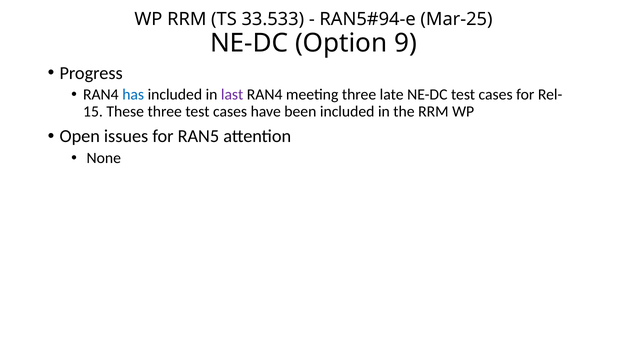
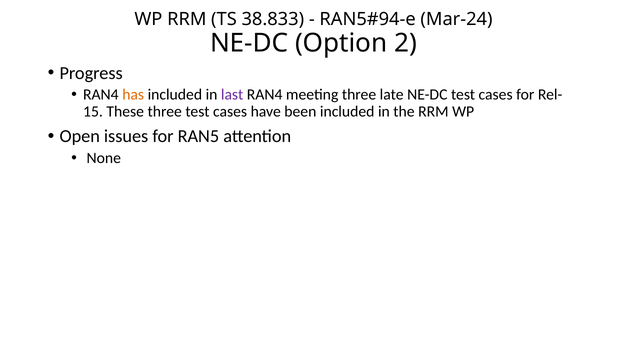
33.533: 33.533 -> 38.833 (273, 19)
Mar-25: Mar-25 -> Mar-24 (456, 19)
9: 9 -> 2 (406, 43)
has colour: blue -> orange (133, 95)
